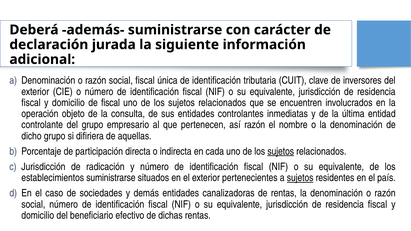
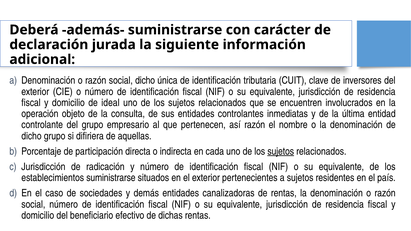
social fiscal: fiscal -> dicho (145, 81)
de fiscal: fiscal -> ideal (110, 103)
sujetos underline: present -> none (300, 178)
